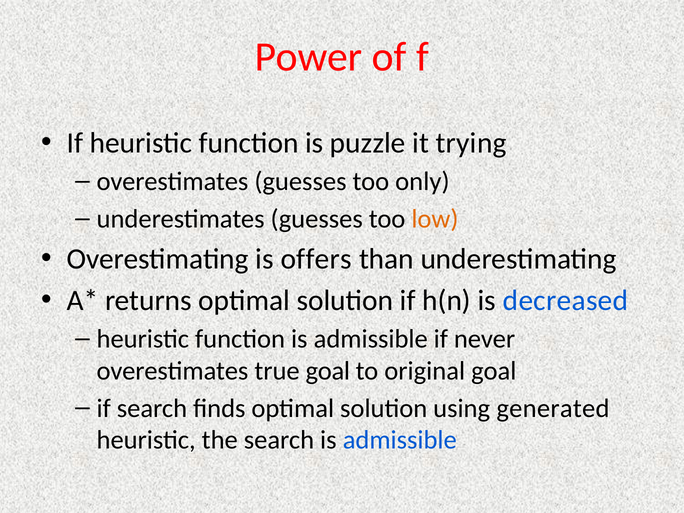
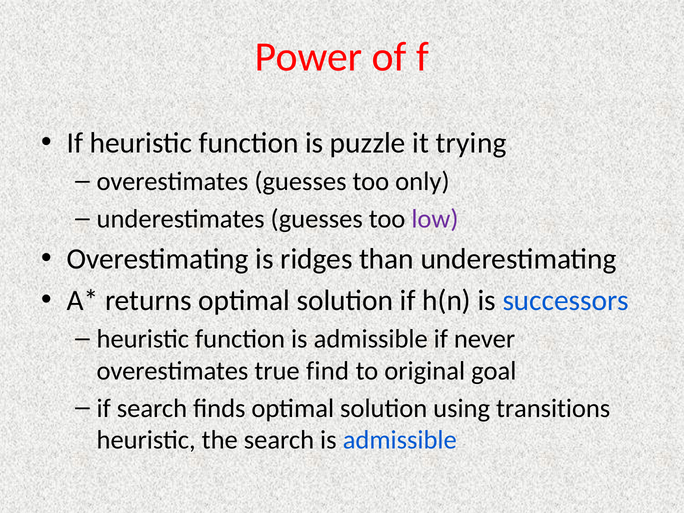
low colour: orange -> purple (435, 219)
offers: offers -> ridges (316, 259)
decreased: decreased -> successors (566, 300)
true goal: goal -> find (328, 371)
generated: generated -> transitions (553, 408)
